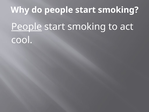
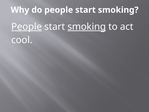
smoking underline: none -> present (87, 27)
